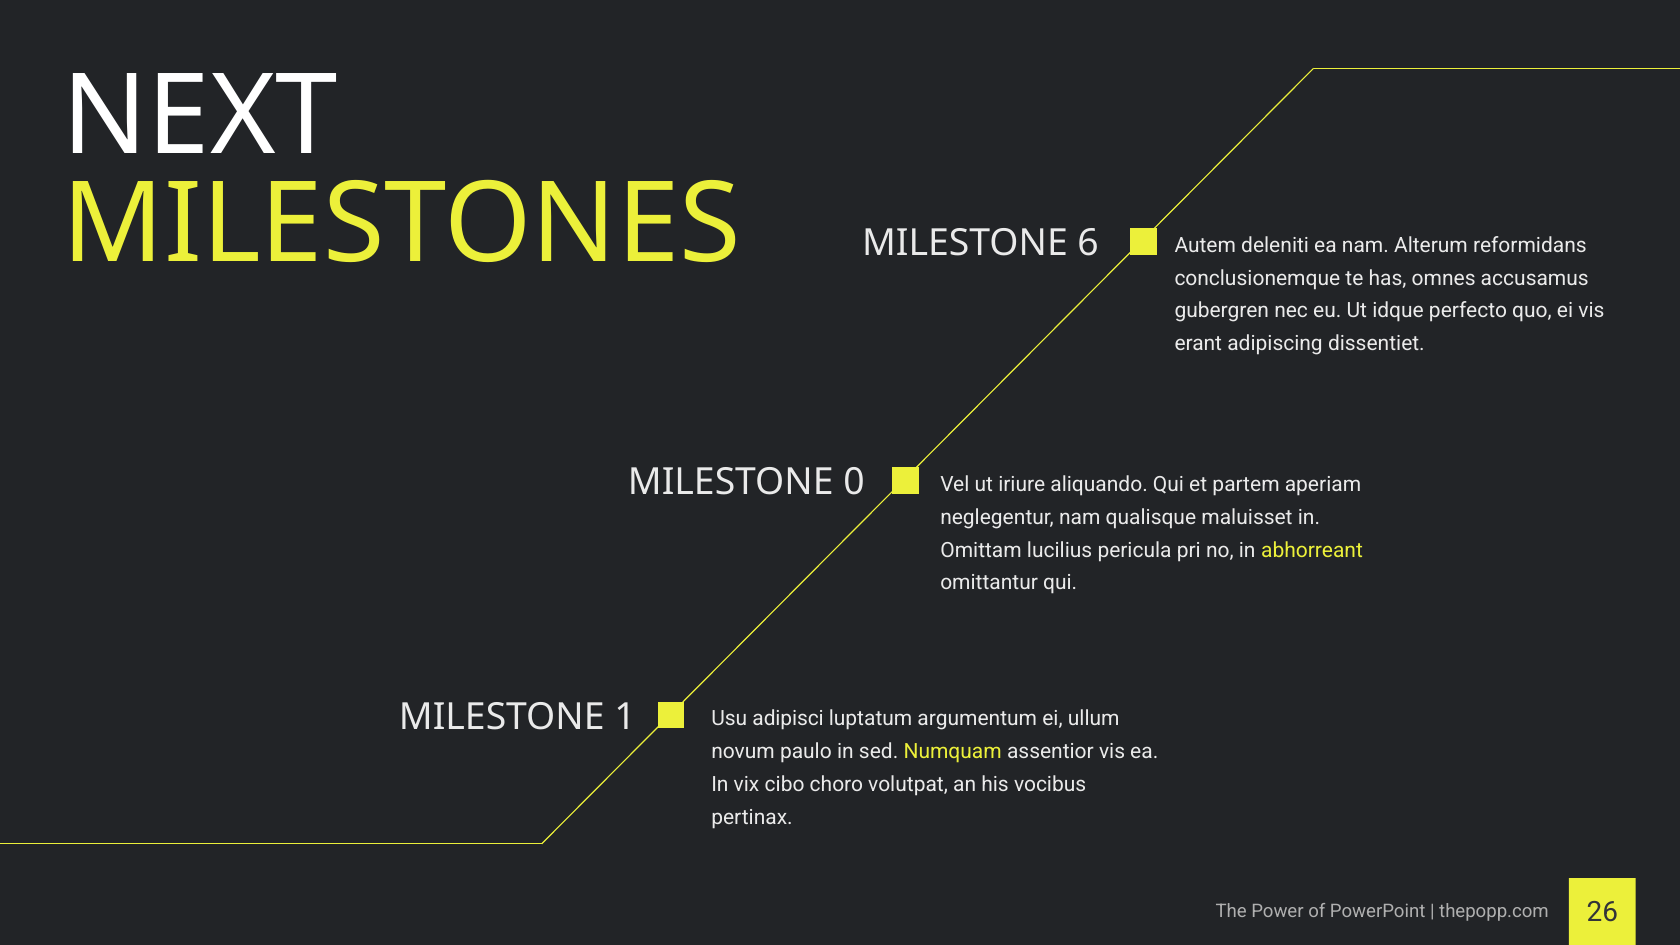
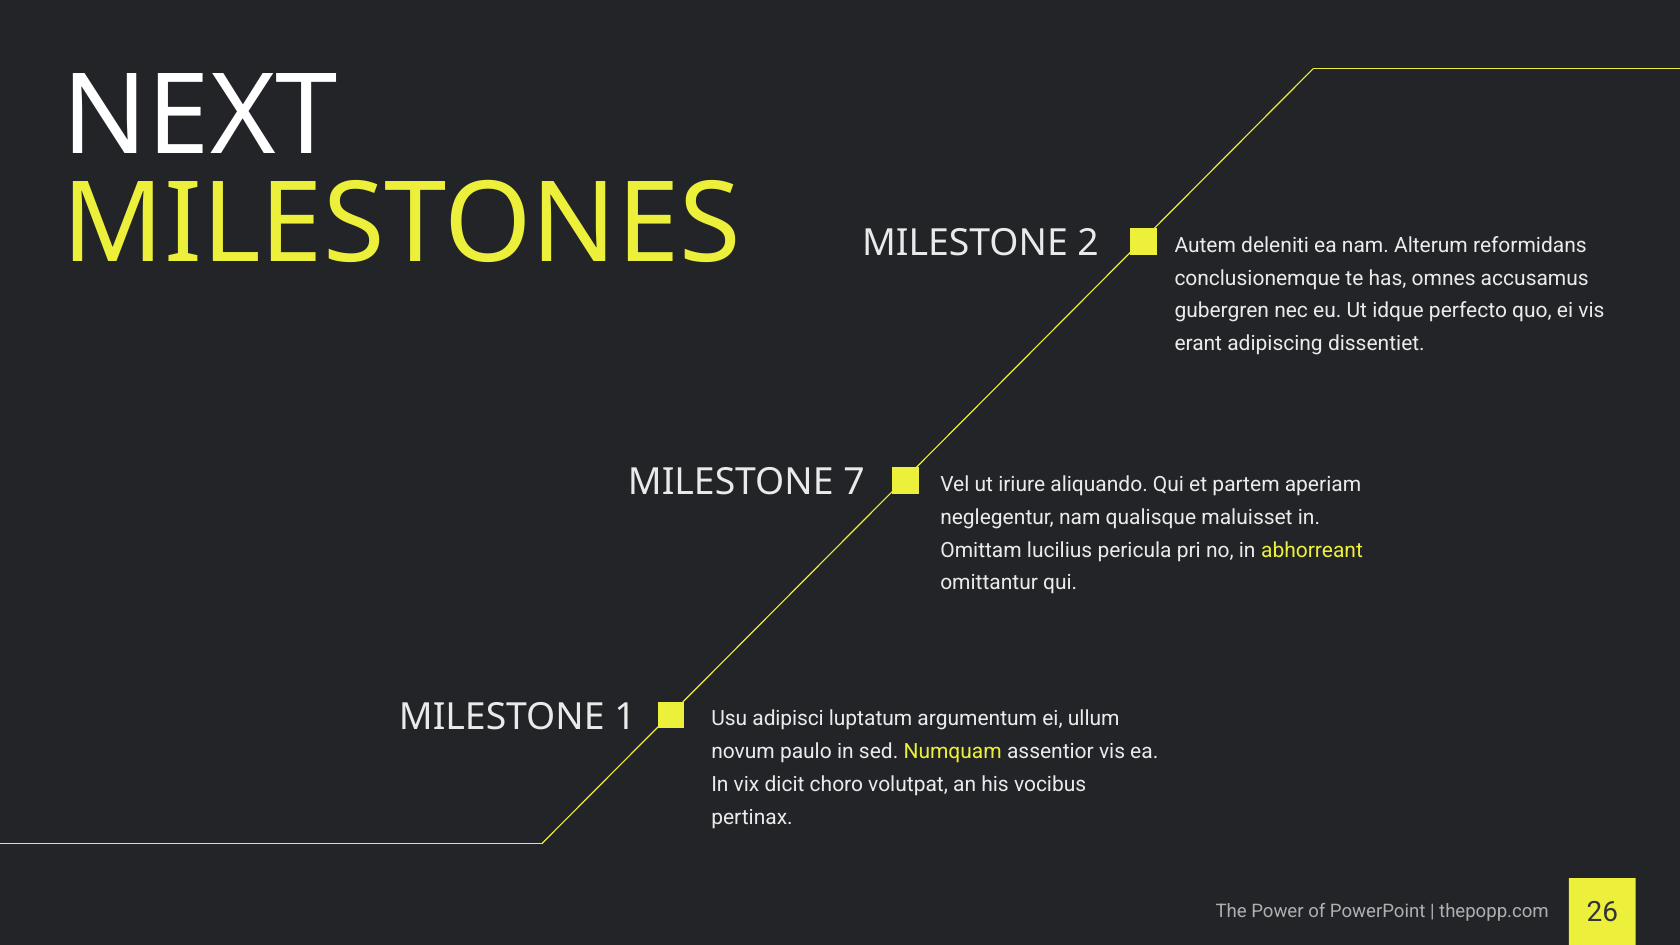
6: 6 -> 2 (1088, 243)
0: 0 -> 7 (854, 482)
cibo: cibo -> dicit (785, 784)
